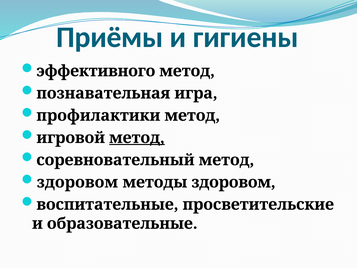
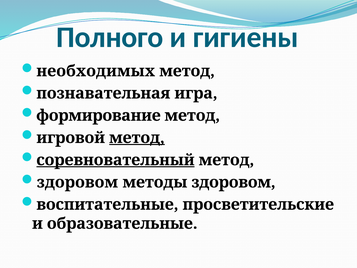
Приёмы: Приёмы -> Полного (110, 37)
эффективного: эффективного -> необходимых (96, 71)
профилактики: профилактики -> формирование (98, 115)
соревновательный underline: none -> present (115, 160)
